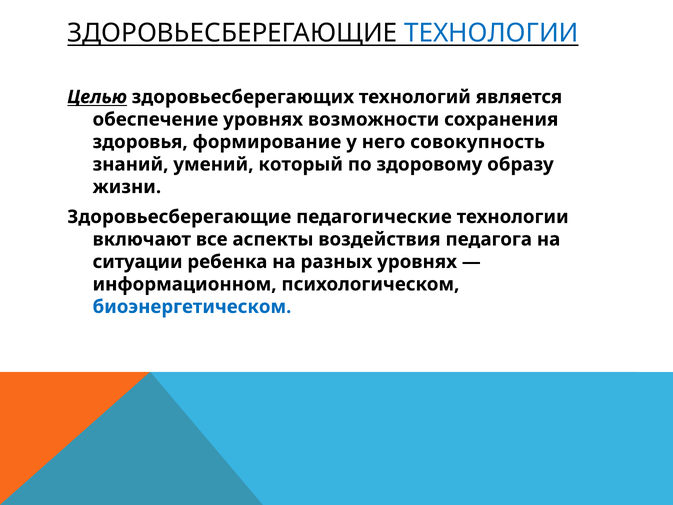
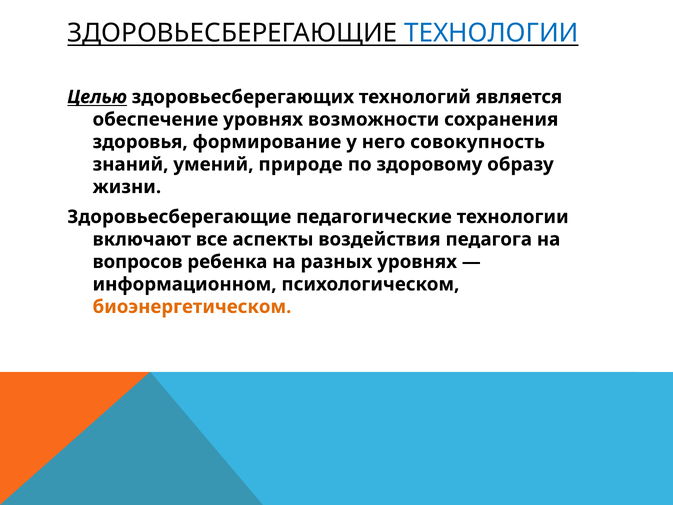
который: который -> природе (301, 164)
ситуации: ситуации -> вопросов (138, 262)
биоэнергетическом colour: blue -> orange (192, 307)
